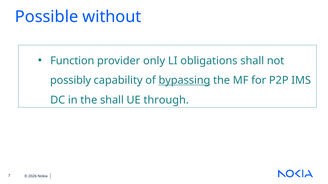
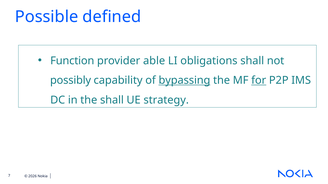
without: without -> defined (112, 17)
only: only -> able (154, 61)
for underline: none -> present (259, 81)
through: through -> strategy (166, 100)
